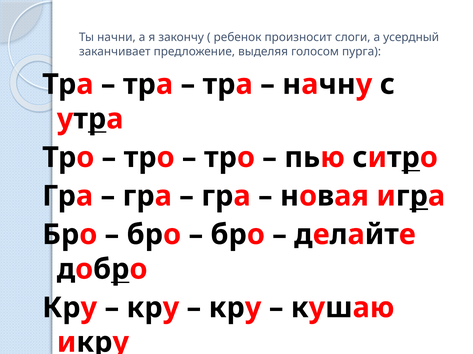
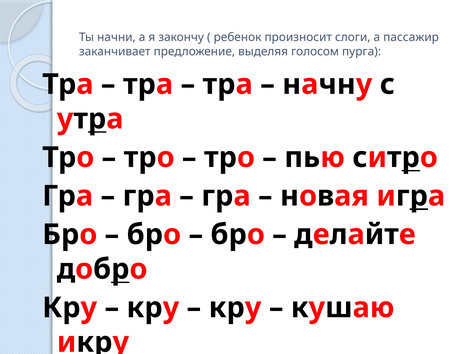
усердный: усердный -> пассажир (411, 37)
